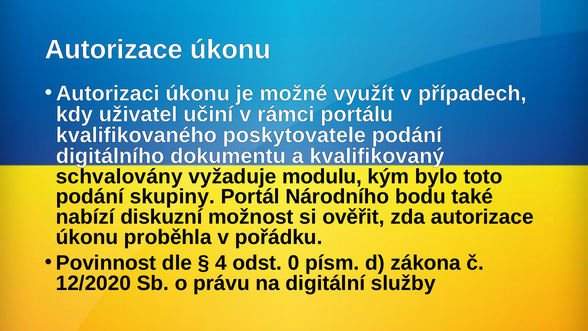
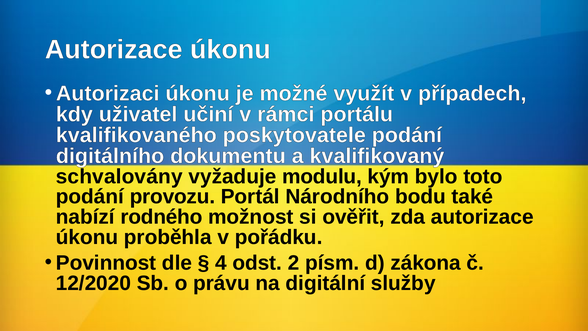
skupiny: skupiny -> provozu (172, 197)
diskuzní: diskuzní -> rodného (161, 217)
0: 0 -> 2 (293, 263)
